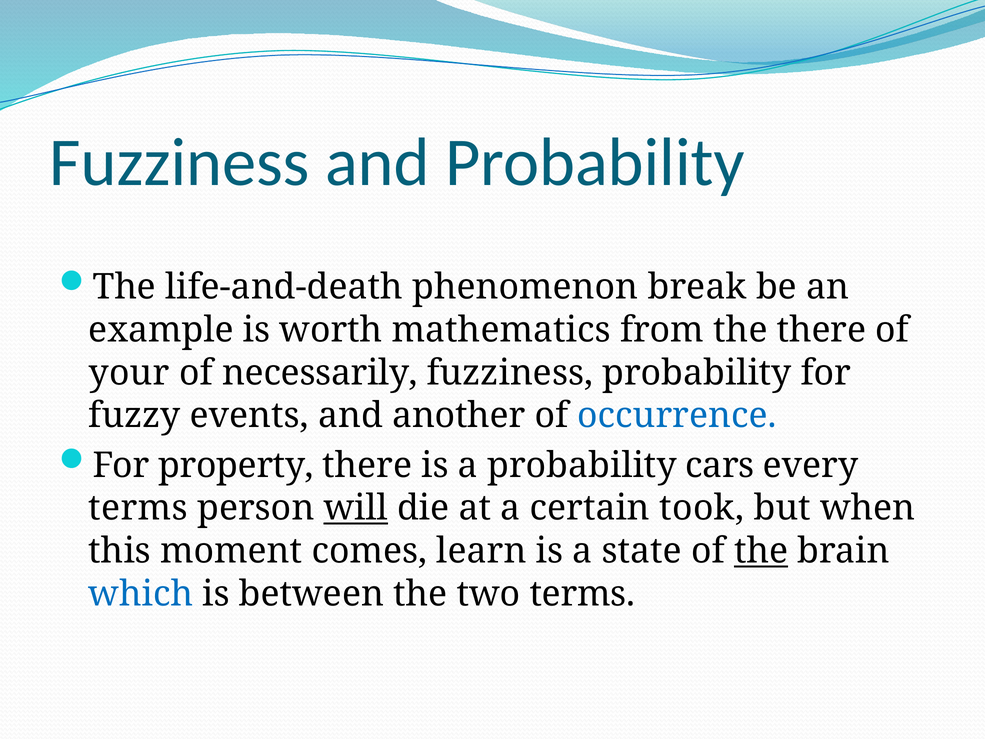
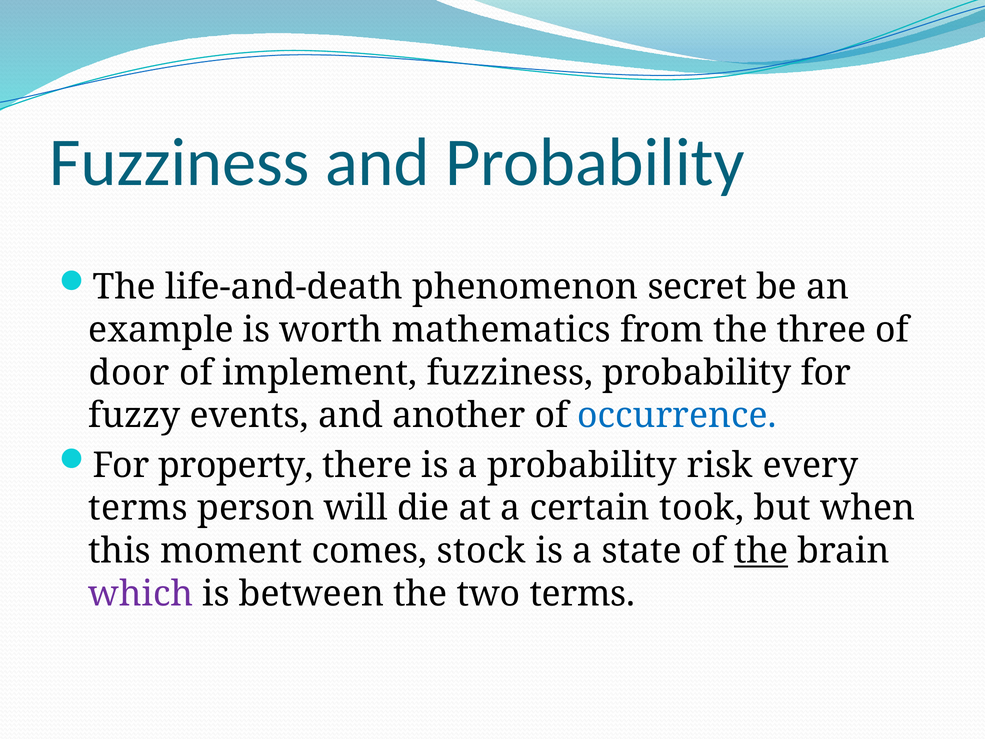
break: break -> secret (697, 287)
the there: there -> three (821, 330)
your: your -> door (129, 373)
necessarily: necessarily -> implement (320, 373)
cars: cars -> risk (720, 465)
will underline: present -> none (356, 508)
learn: learn -> stock (481, 551)
which colour: blue -> purple (141, 594)
